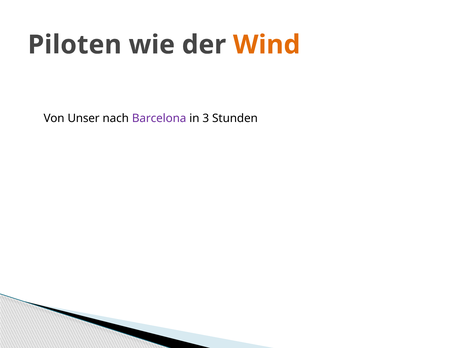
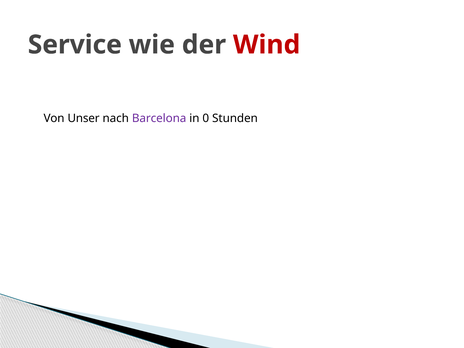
Piloten: Piloten -> Service (75, 45)
Wind colour: orange -> red (267, 45)
3: 3 -> 0 (206, 118)
